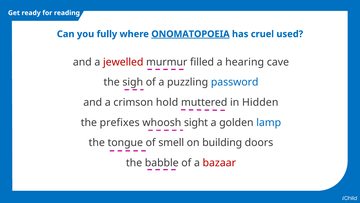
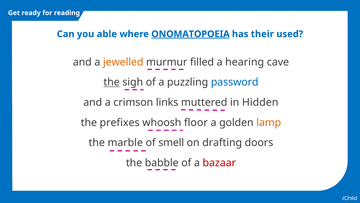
fully: fully -> able (107, 34)
cruel: cruel -> their (262, 34)
jewelled colour: red -> orange (123, 62)
the underline: none -> present (112, 82)
hold: hold -> links (167, 102)
sight: sight -> floor (196, 122)
lamp colour: blue -> orange (269, 122)
tongue: tongue -> marble (125, 142)
building: building -> drafting (222, 142)
